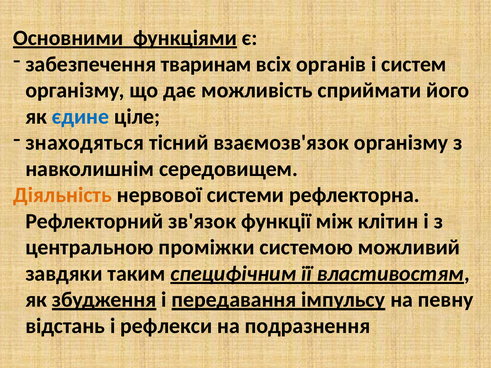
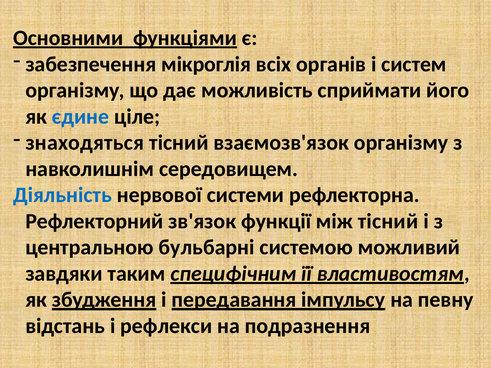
тваринам: тваринам -> мікроглія (206, 64)
Діяльність colour: orange -> blue (62, 195)
між клітин: клітин -> тісний (388, 221)
проміжки: проміжки -> бульбарні (207, 248)
